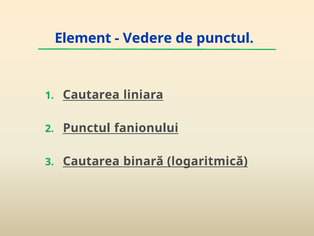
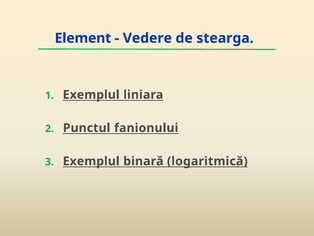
de punctul: punctul -> stearga (225, 38)
Cautarea: Cautarea -> Exemplul (91, 95)
Cautarea: Cautarea -> Exemplul (91, 161)
